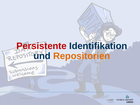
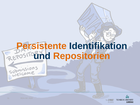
Persistente colour: red -> orange (41, 46)
